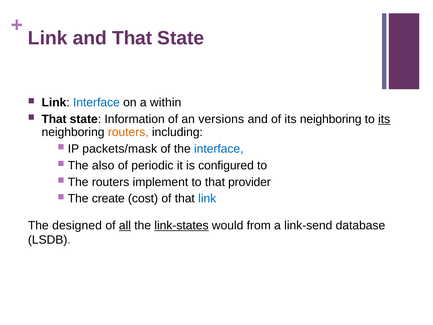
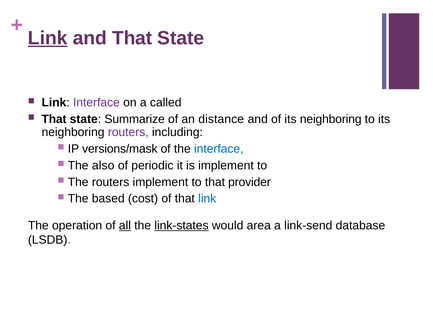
Link underline: none -> present (48, 38)
Interface colour: blue -> purple (96, 102)
within: within -> called (166, 102)
Information: Information -> Summarize (135, 119)
versions: versions -> distance (221, 119)
its underline: present -> none (384, 119)
routers colour: orange -> purple (128, 132)
packets/mask: packets/mask -> versions/mask (120, 149)
is configured: configured -> implement (226, 165)
create: create -> based (108, 199)
designed: designed -> operation (77, 225)
from: from -> area (259, 225)
